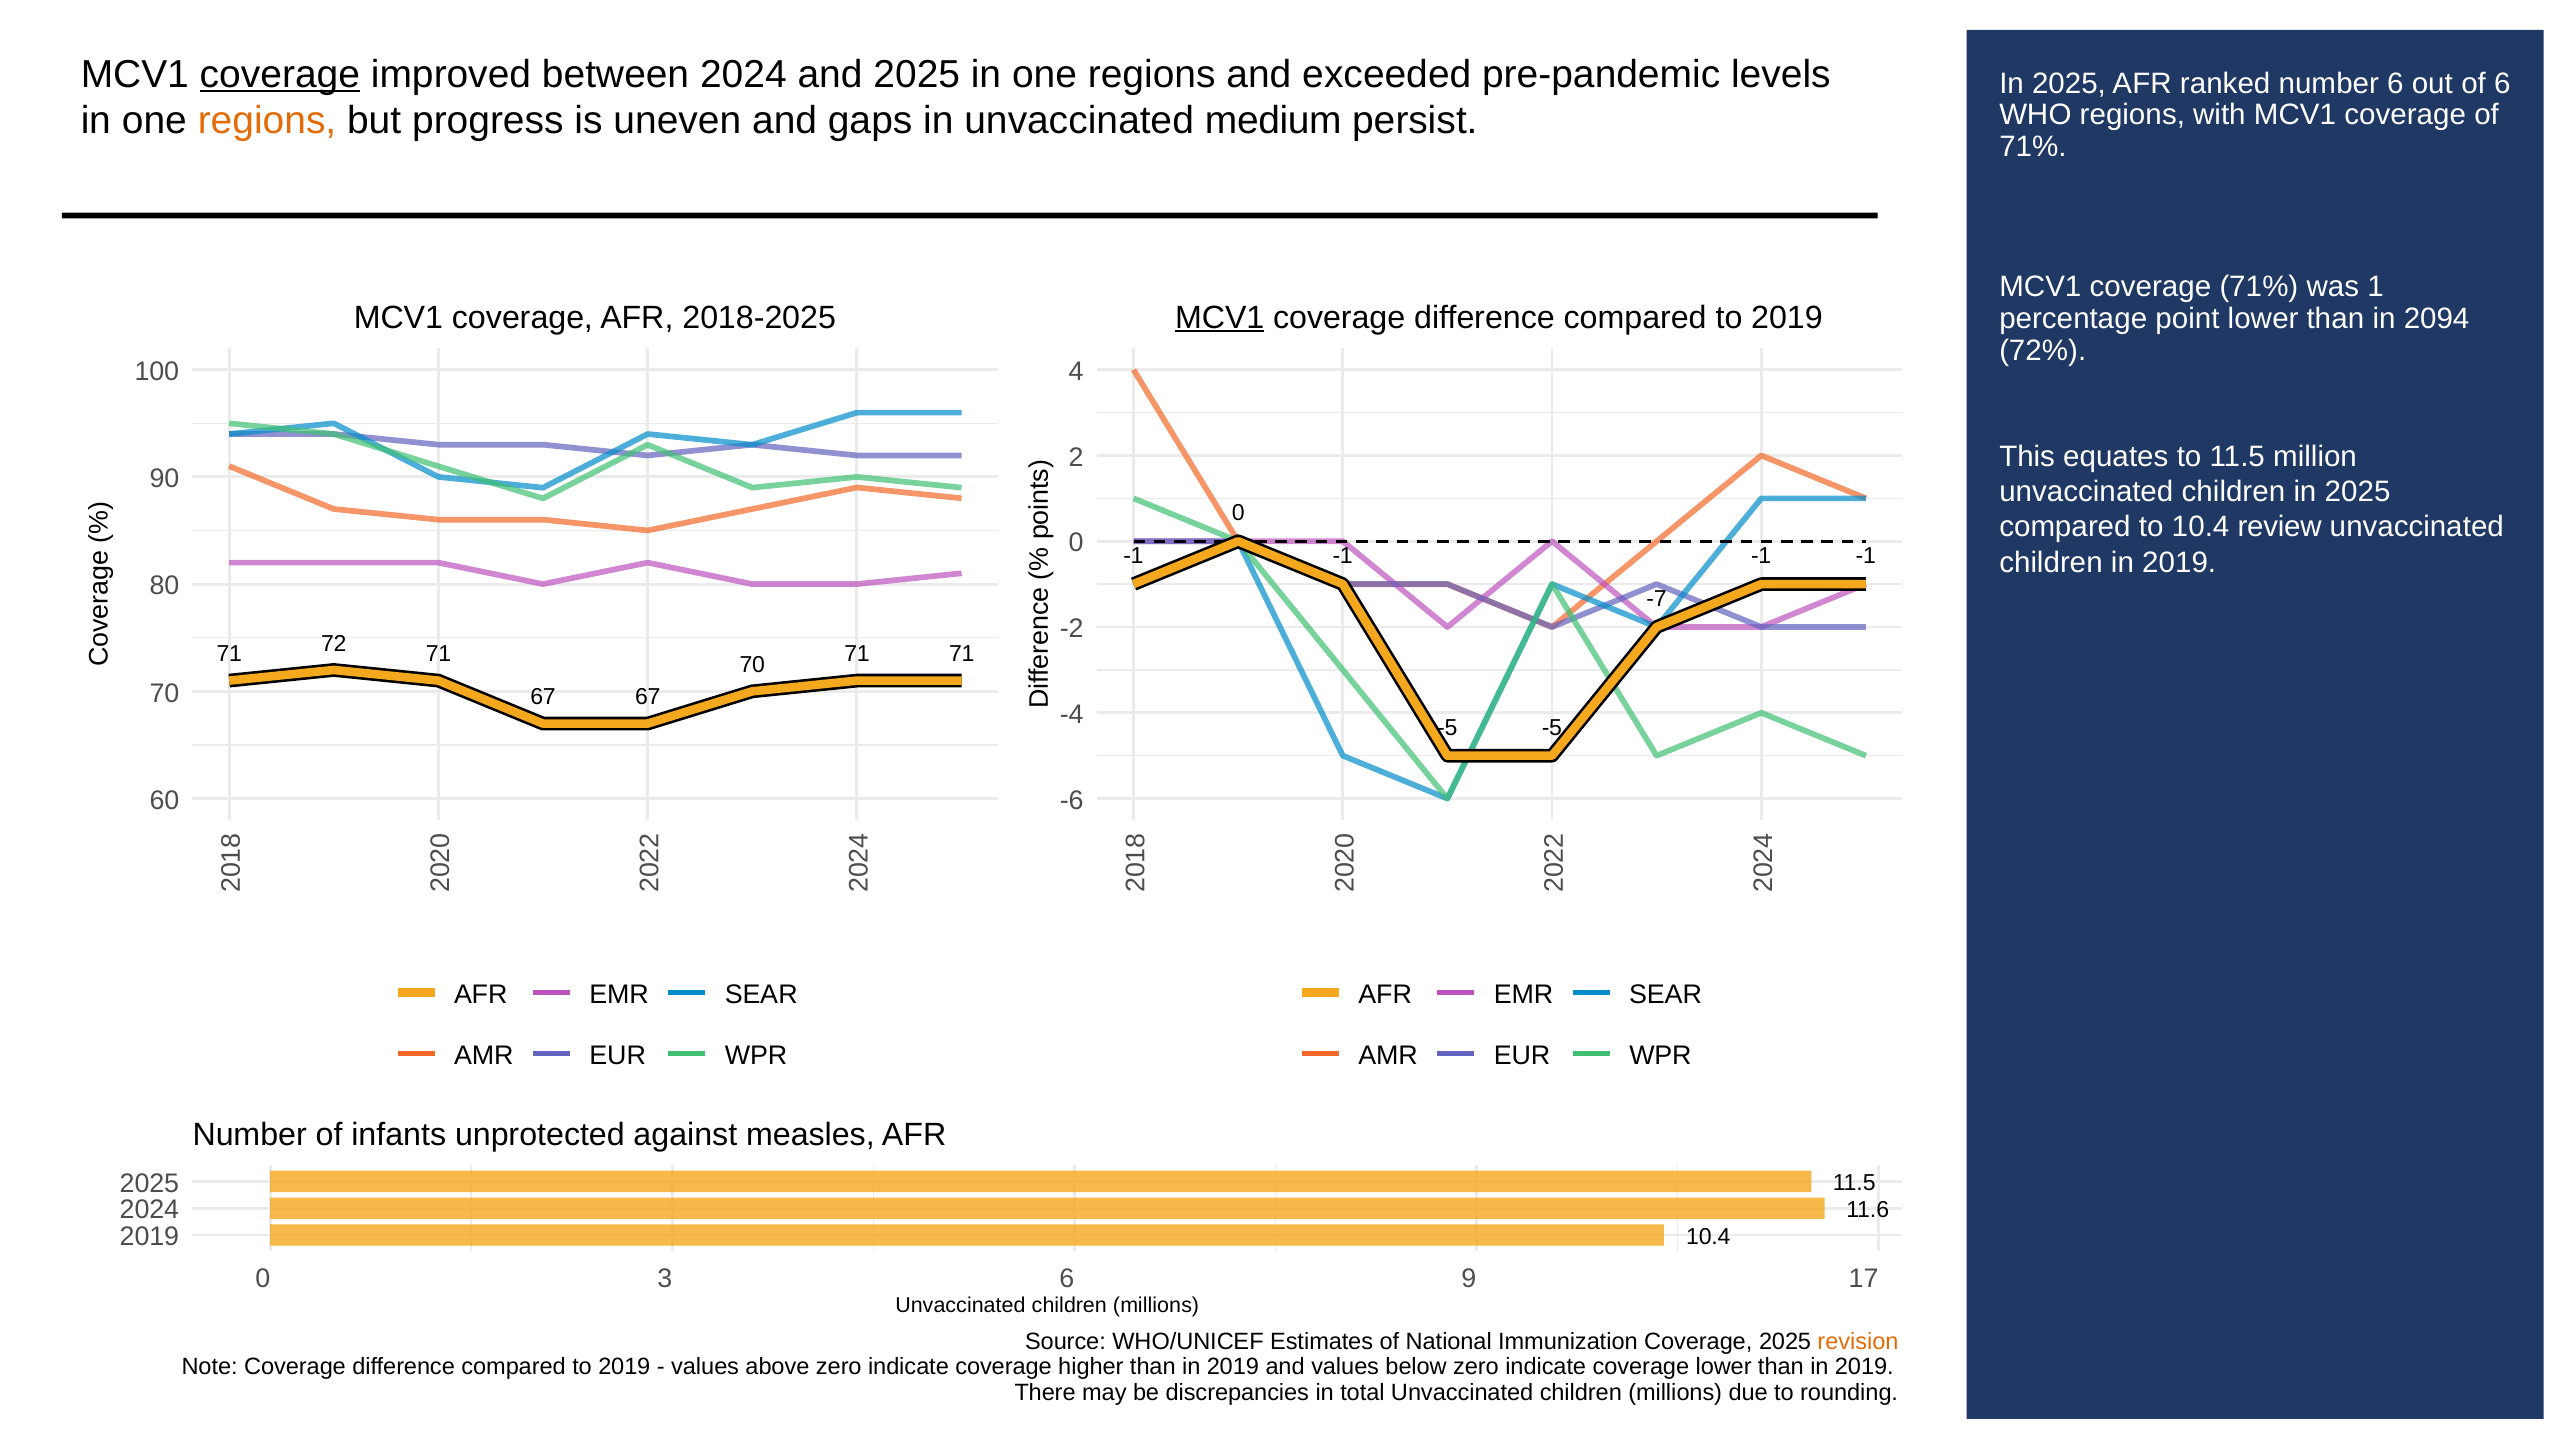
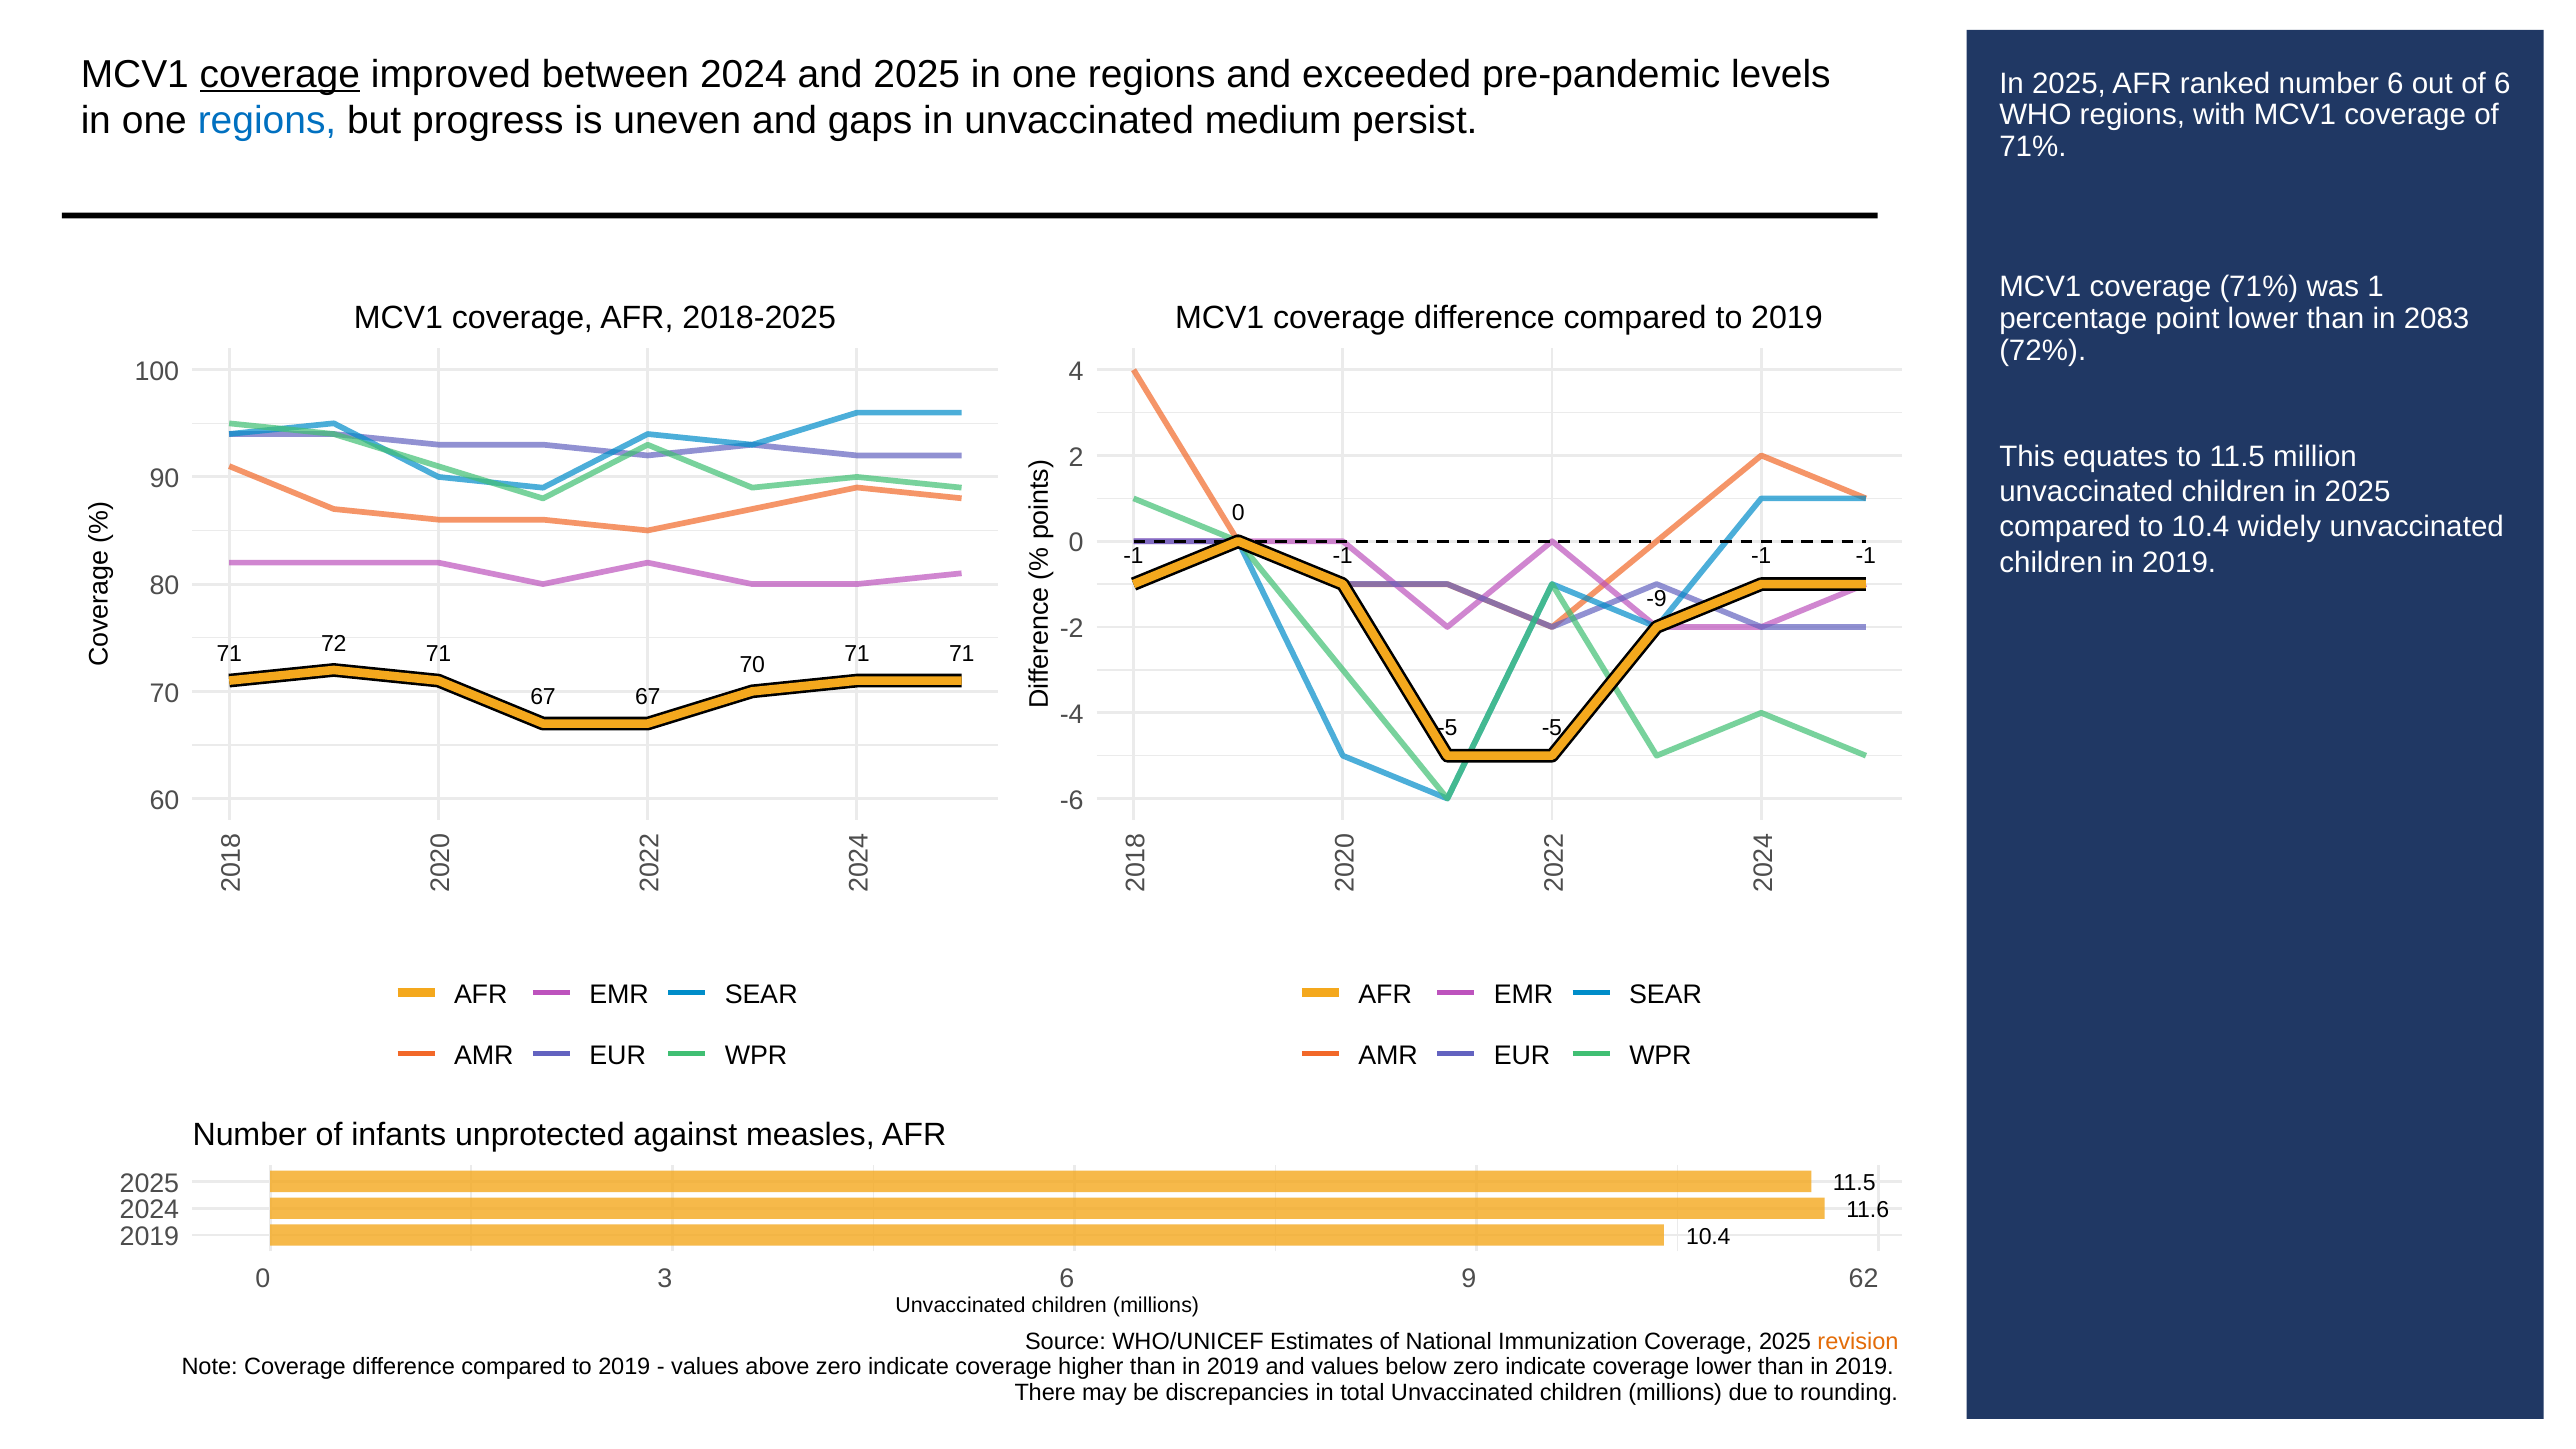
regions colour: orange -> blue (267, 121)
MCV1 underline: present -> none (1220, 317)
2094: 2094 -> 2083 (2437, 319)
review: review -> widely (2279, 527)
-7: -7 -> -9 (1657, 599)
17: 17 -> 62 (1864, 1279)
